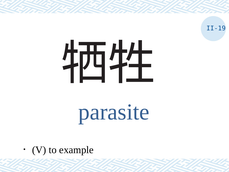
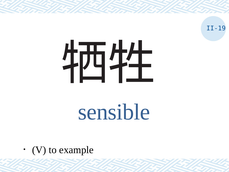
parasite: parasite -> sensible (114, 112)
